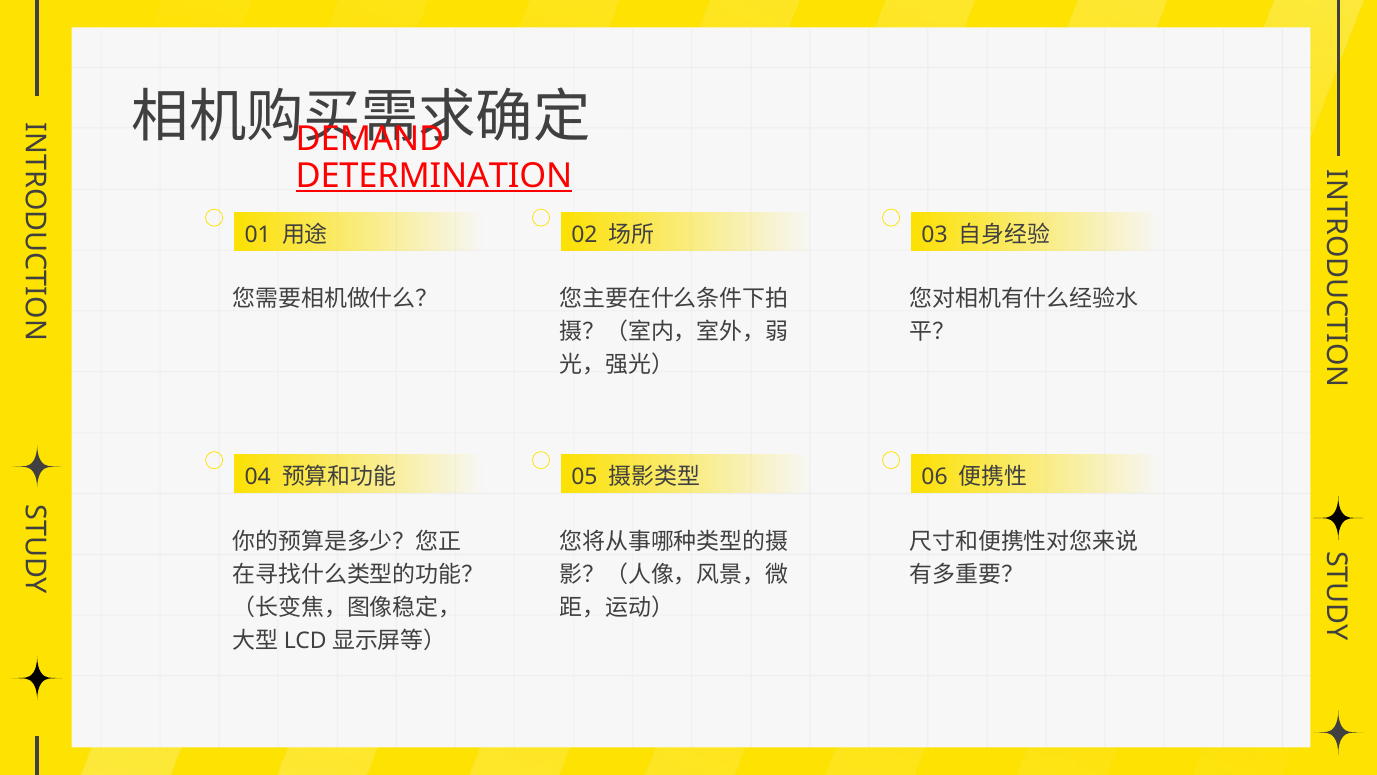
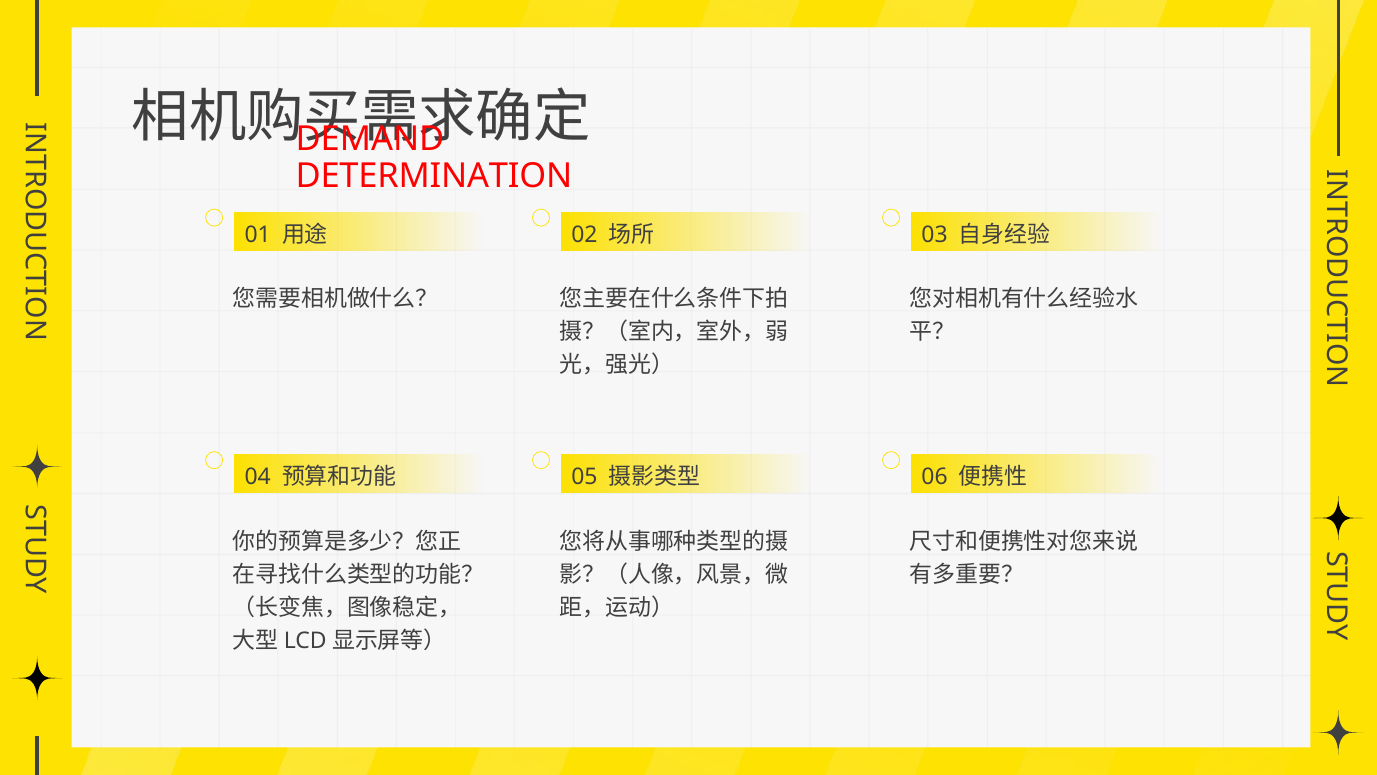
DETERMINATION underline: present -> none (434, 176)
